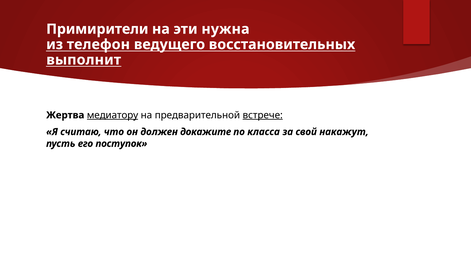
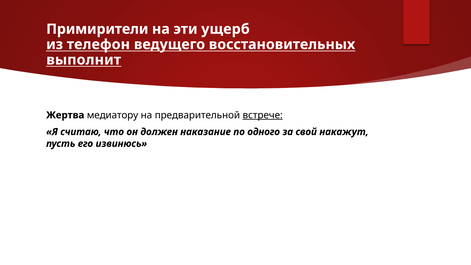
нужна: нужна -> ущерб (225, 29)
медиатору underline: present -> none (113, 115)
докажите: докажите -> наказание (206, 132)
класса: класса -> одного (264, 132)
поступок: поступок -> извинюсь (121, 144)
